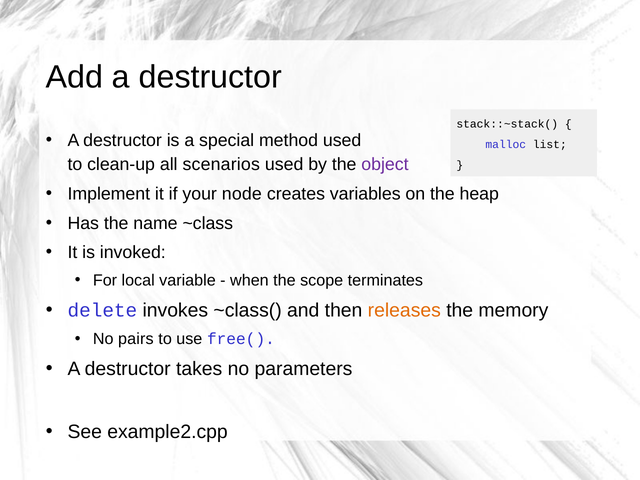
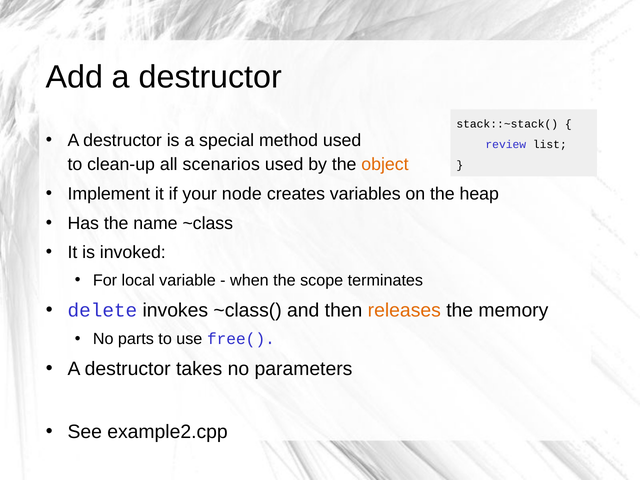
malloc: malloc -> review (506, 145)
object colour: purple -> orange (385, 165)
pairs: pairs -> parts (136, 339)
